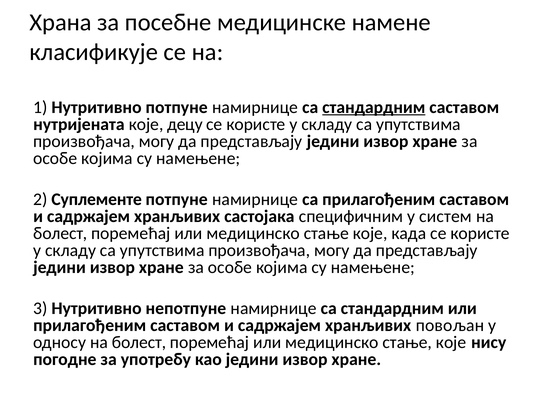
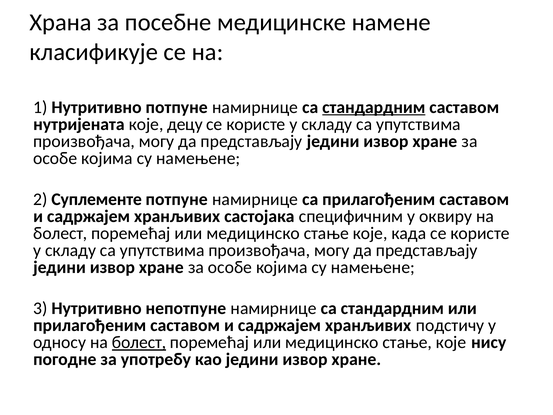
систем: систем -> оквиру (446, 216)
повољан: повољан -> подстичу (450, 325)
болест underline: none -> present (139, 342)
